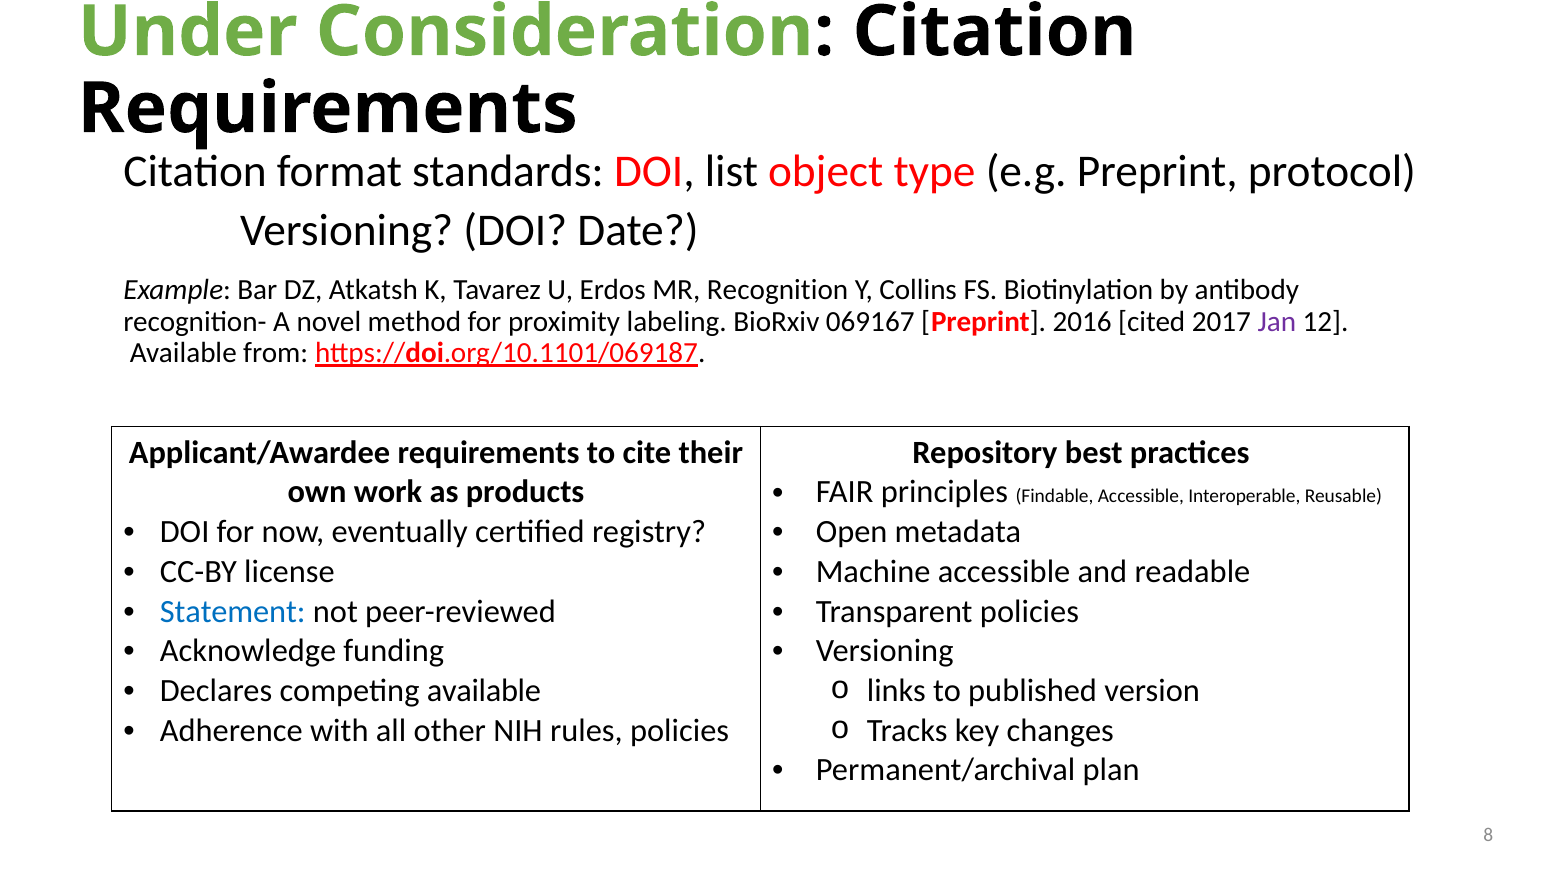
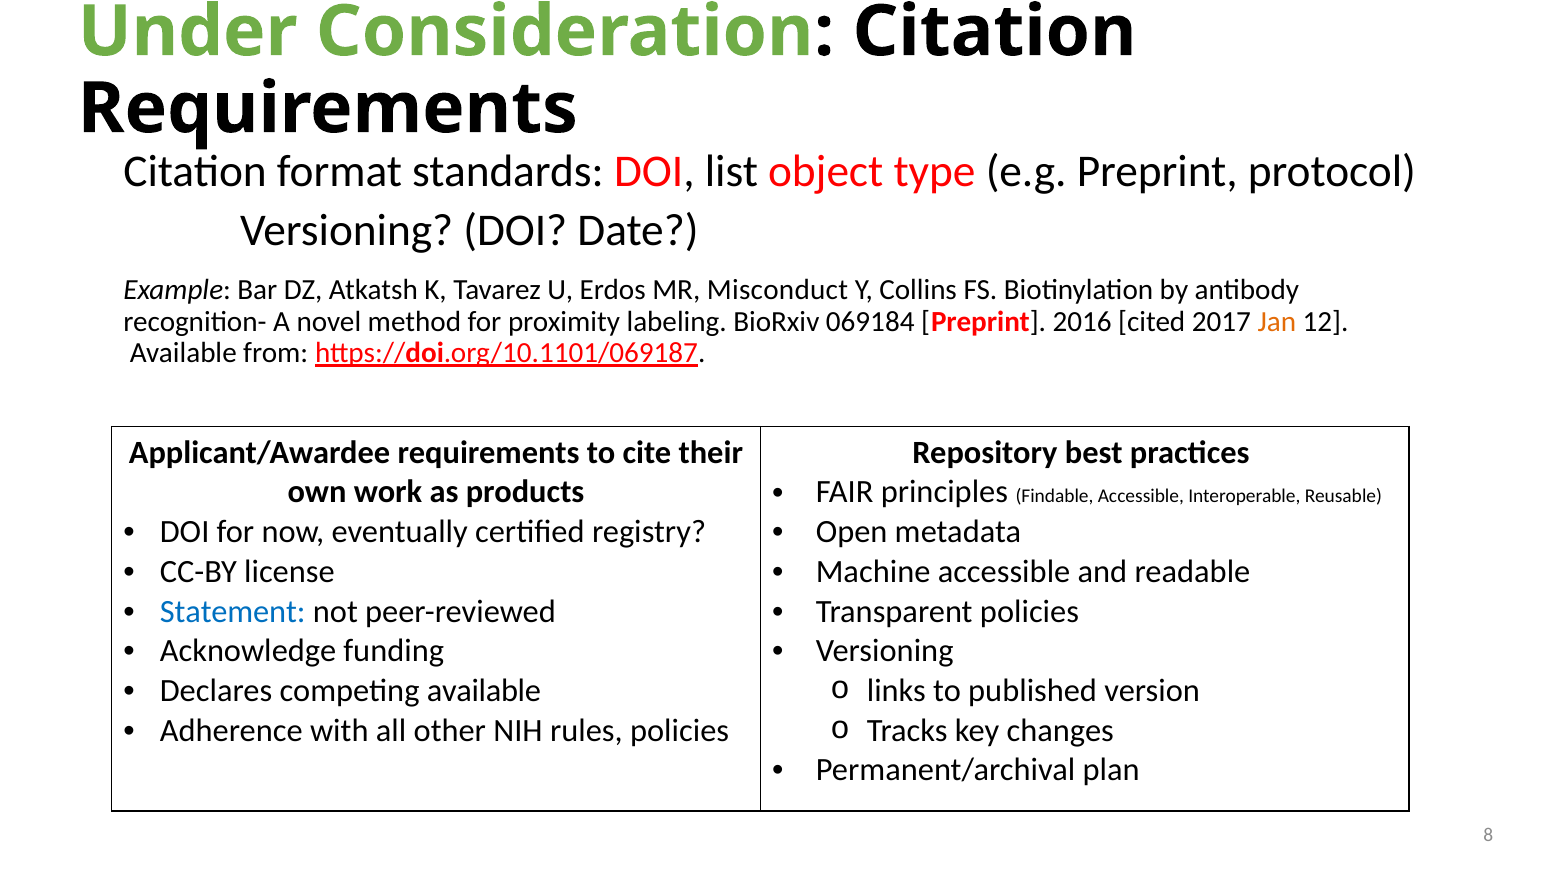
Recognition: Recognition -> Misconduct (777, 290)
069167: 069167 -> 069184 (870, 322)
Jan colour: purple -> orange (1277, 322)
